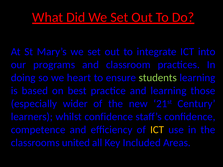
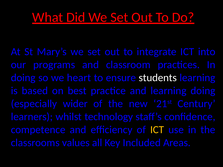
students colour: light green -> white (158, 78)
learning those: those -> doing (203, 91)
whilst confidence: confidence -> technology (109, 117)
united: united -> values (76, 143)
